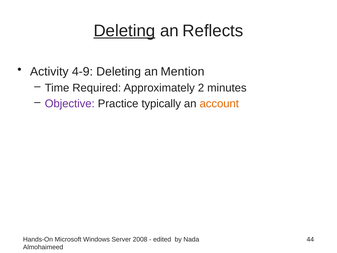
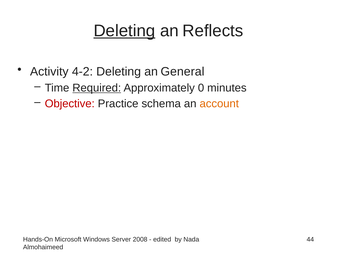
4-9: 4-9 -> 4-2 (82, 72)
Mention: Mention -> General (182, 72)
Required underline: none -> present (97, 88)
2: 2 -> 0 (201, 88)
Objective colour: purple -> red (70, 104)
typically: typically -> schema (161, 104)
